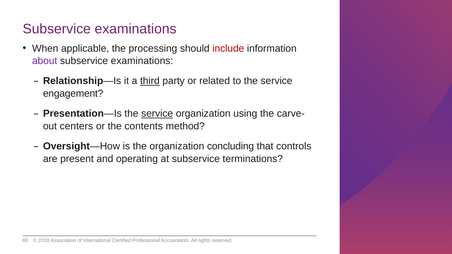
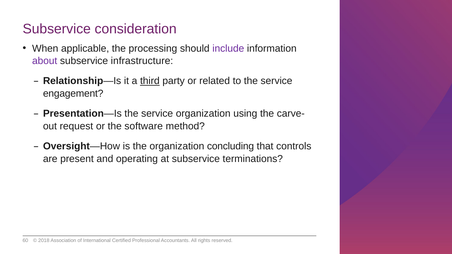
examinations: examinations -> consideration (136, 29)
include colour: red -> purple (228, 48)
examinations: examinations -> infrastructure (142, 61)
service underline: present -> none (157, 114)
centers: centers -> request (76, 126)
contents: contents -> software (144, 126)
